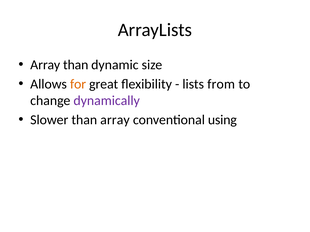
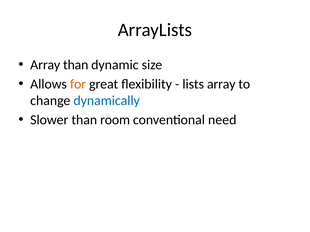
lists from: from -> array (221, 84)
dynamically colour: purple -> blue (107, 101)
than array: array -> room (115, 120)
using: using -> need (222, 120)
